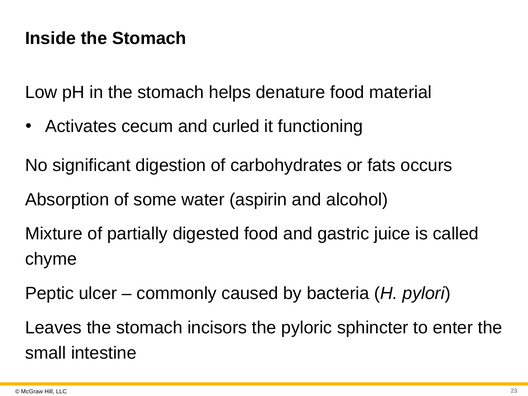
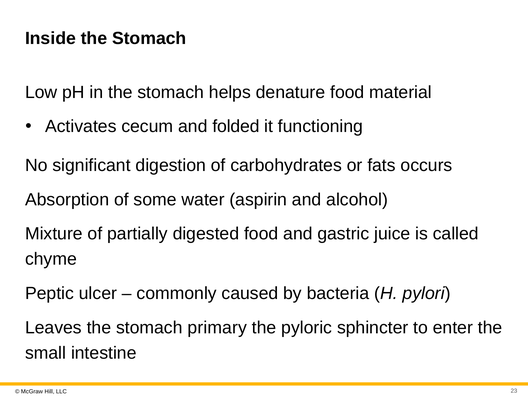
curled: curled -> folded (236, 127)
incisors: incisors -> primary (217, 328)
